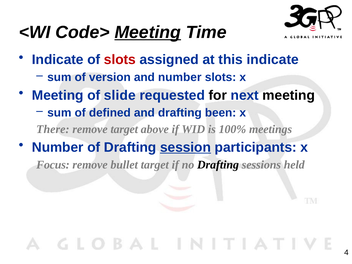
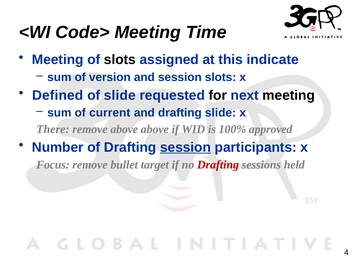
Meeting underline: present -> none (148, 32)
Indicate: Indicate -> Meeting (58, 60)
slots colour: red -> black (120, 60)
and number: number -> session (180, 77)
Meeting: Meeting -> Defined (58, 95)
defined: defined -> current (110, 113)
drafting been: been -> slide (220, 113)
remove target: target -> above (124, 129)
meetings: meetings -> approved (271, 129)
Drafting colour: black -> red (218, 165)
